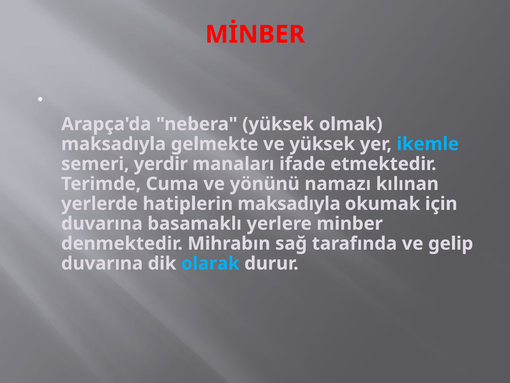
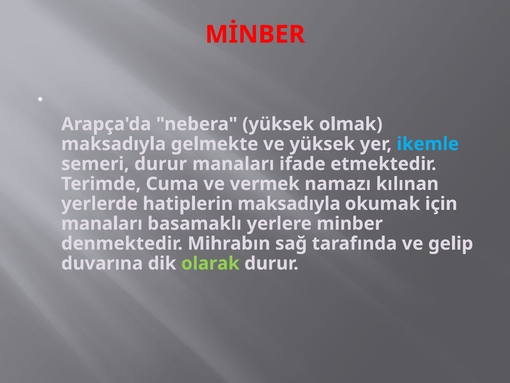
semeri yerdir: yerdir -> durur (161, 164)
yönünü: yönünü -> vermek (265, 184)
duvarına: duvarına -> manaları (102, 223)
olarak colour: light blue -> light green (210, 263)
